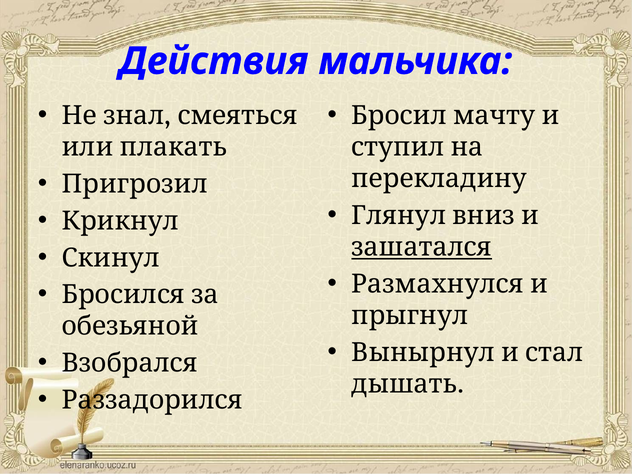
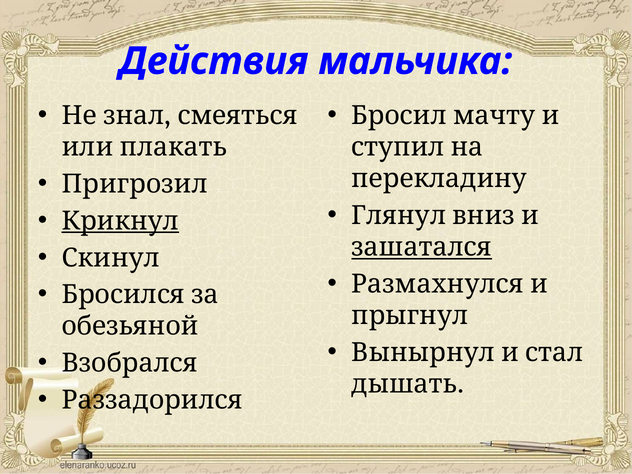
Крикнул underline: none -> present (120, 221)
